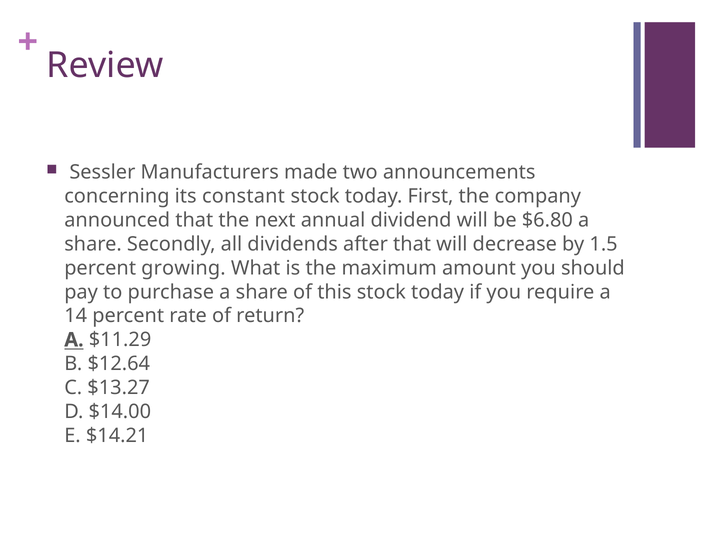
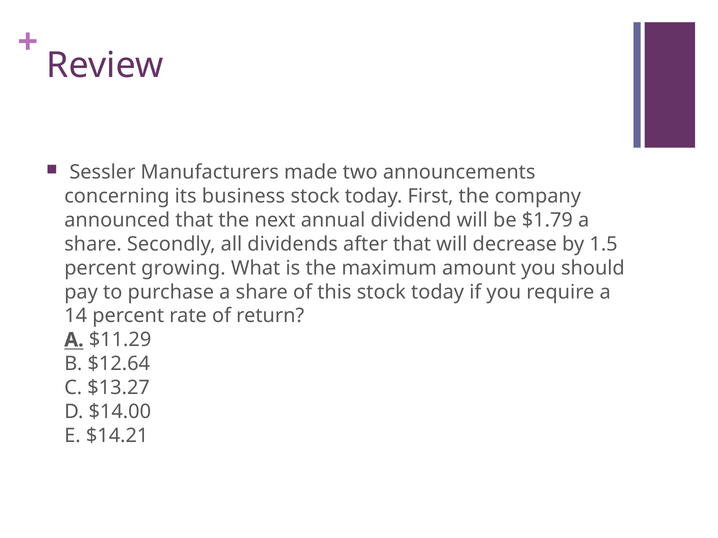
constant: constant -> business (243, 196)
$6.80: $6.80 -> $1.79 (547, 220)
